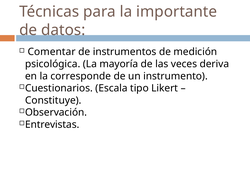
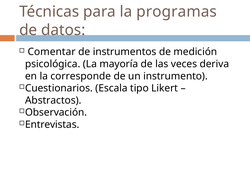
importante: importante -> programas (177, 12)
Constituye: Constituye -> Abstractos (53, 100)
